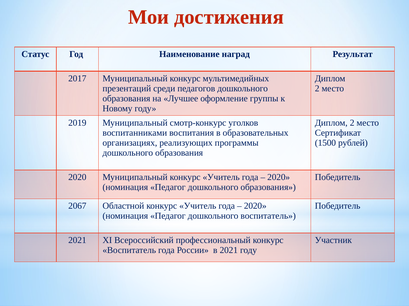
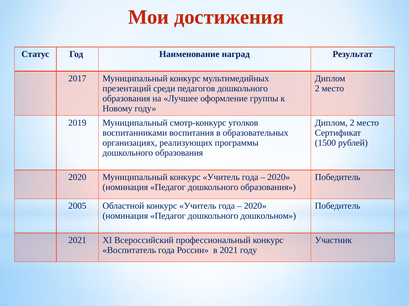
2067: 2067 -> 2005 (77, 206)
дошкольного воспитатель: воспитатель -> дошкольном (268, 217)
